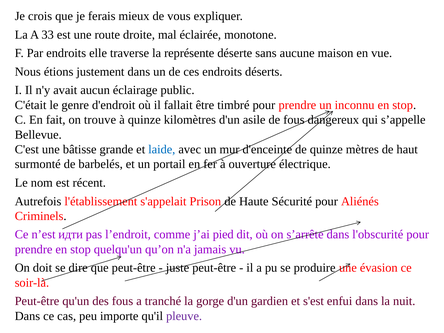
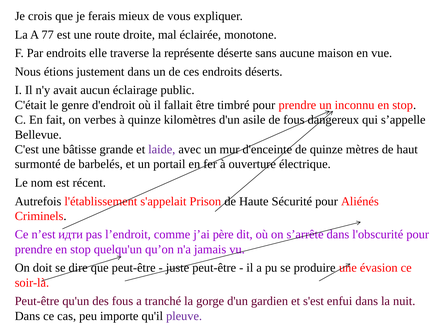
33: 33 -> 77 (48, 35)
trouve: trouve -> verbes (100, 120)
laide colour: blue -> purple (162, 149)
pied: pied -> père (223, 235)
